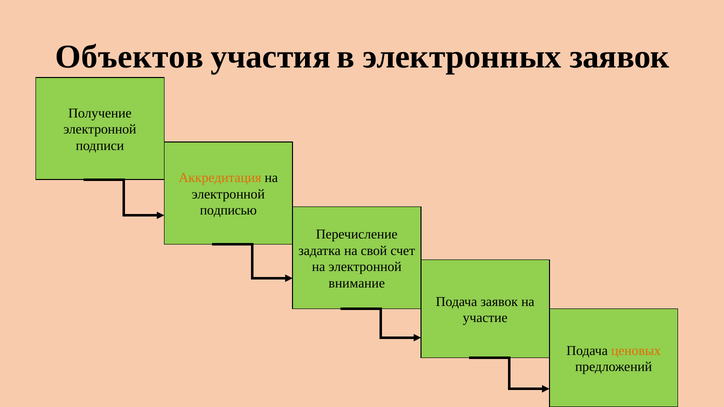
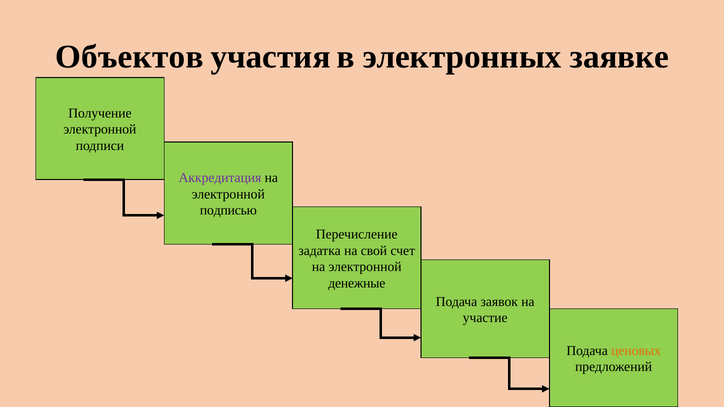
электронных заявок: заявок -> заявке (619, 57)
Аккредитация colour: orange -> purple (220, 178)
внимание: внимание -> денежные (357, 283)
